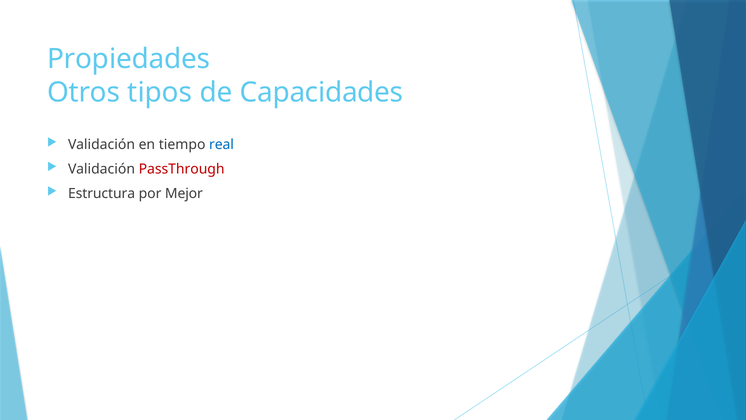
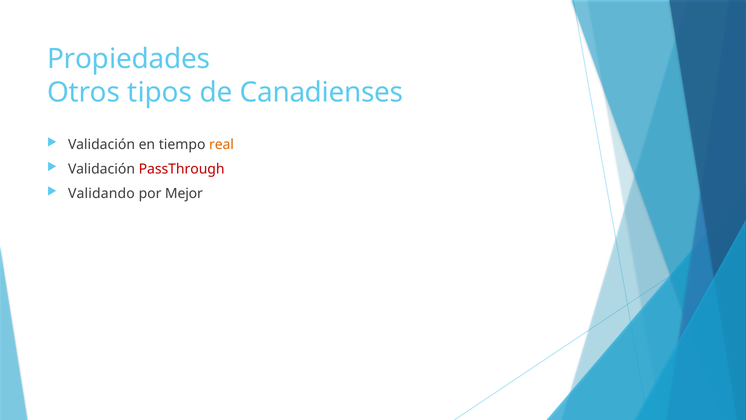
Capacidades: Capacidades -> Canadienses (322, 92)
real colour: blue -> orange (222, 144)
Estructura: Estructura -> Validando (101, 193)
